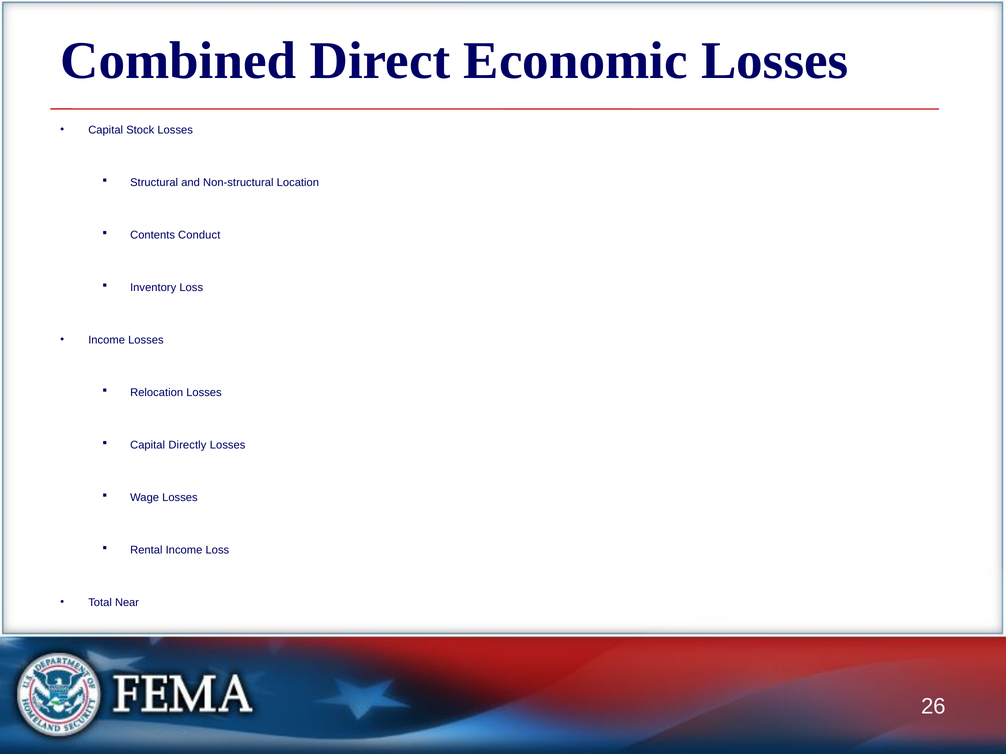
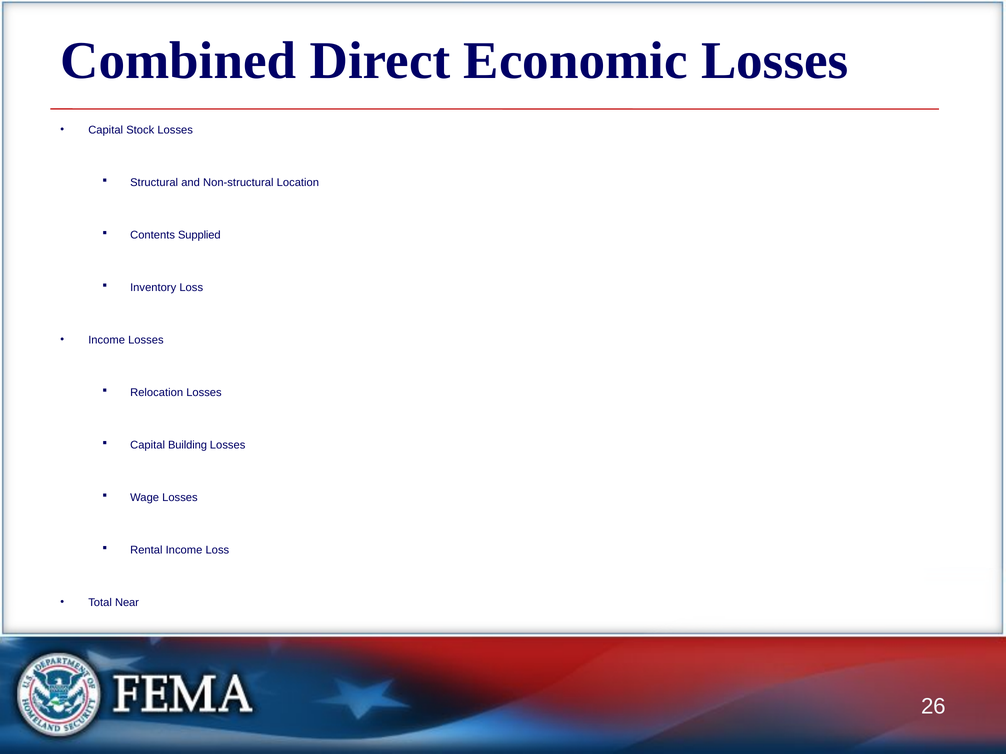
Conduct: Conduct -> Supplied (199, 235)
Directly: Directly -> Building (188, 445)
